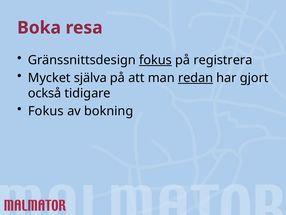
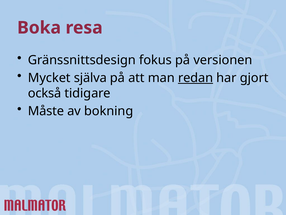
fokus underline: present -> none (155, 60)
registrera: registrera -> versionen (223, 60)
Fokus: Fokus -> Måste (46, 111)
